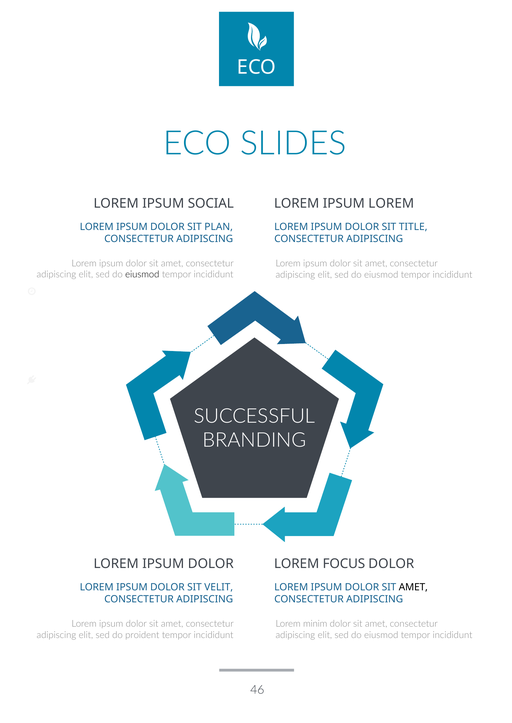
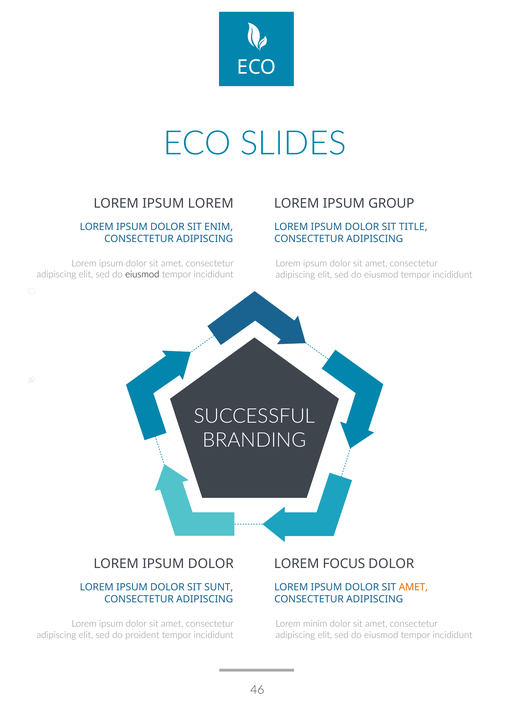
IPSUM SOCIAL: SOCIAL -> LOREM (211, 203)
IPSUM LOREM: LOREM -> GROUP (391, 203)
PLAN: PLAN -> ENIM (219, 227)
VELIT: VELIT -> SUNT (219, 588)
AMET colour: black -> orange (413, 588)
